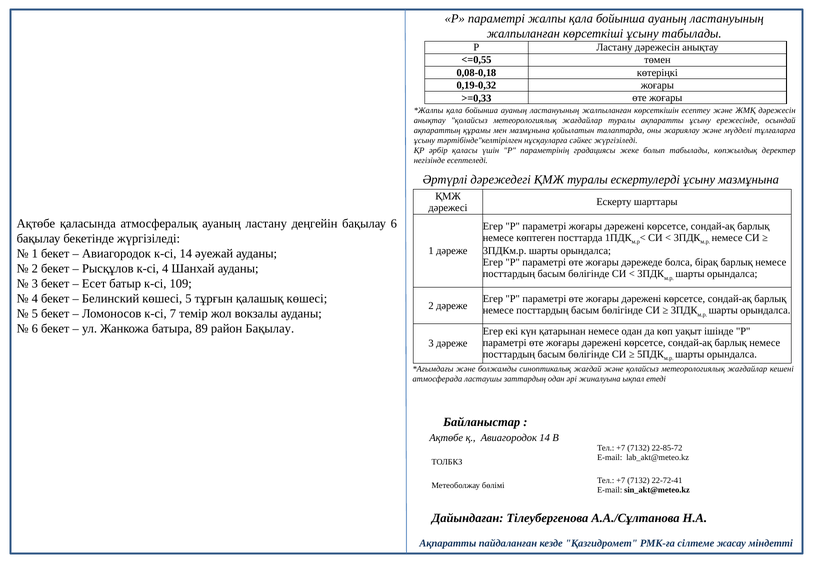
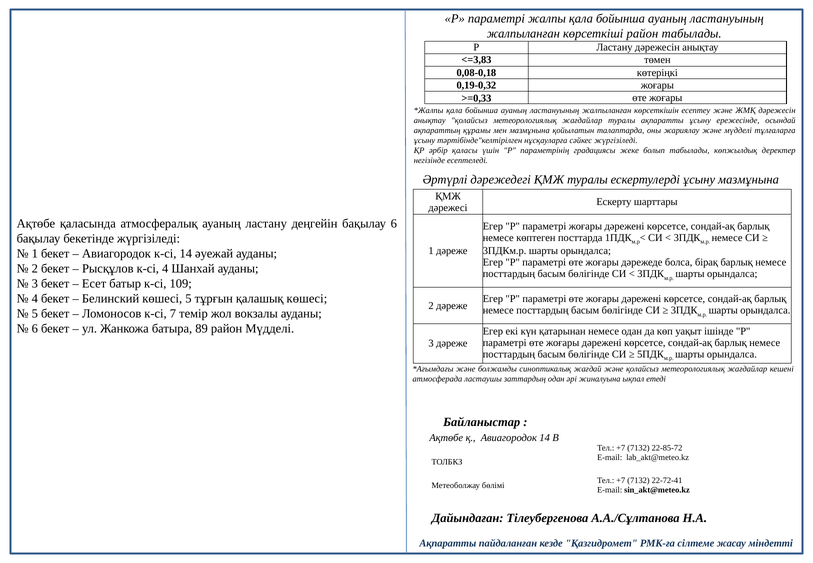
көрсеткіші ұсыну: ұсыну -> район (642, 34)
<=0,55: <=0,55 -> <=3,83 (476, 60)
район Бақылау: Бақылау -> Мүдделі (270, 328)
